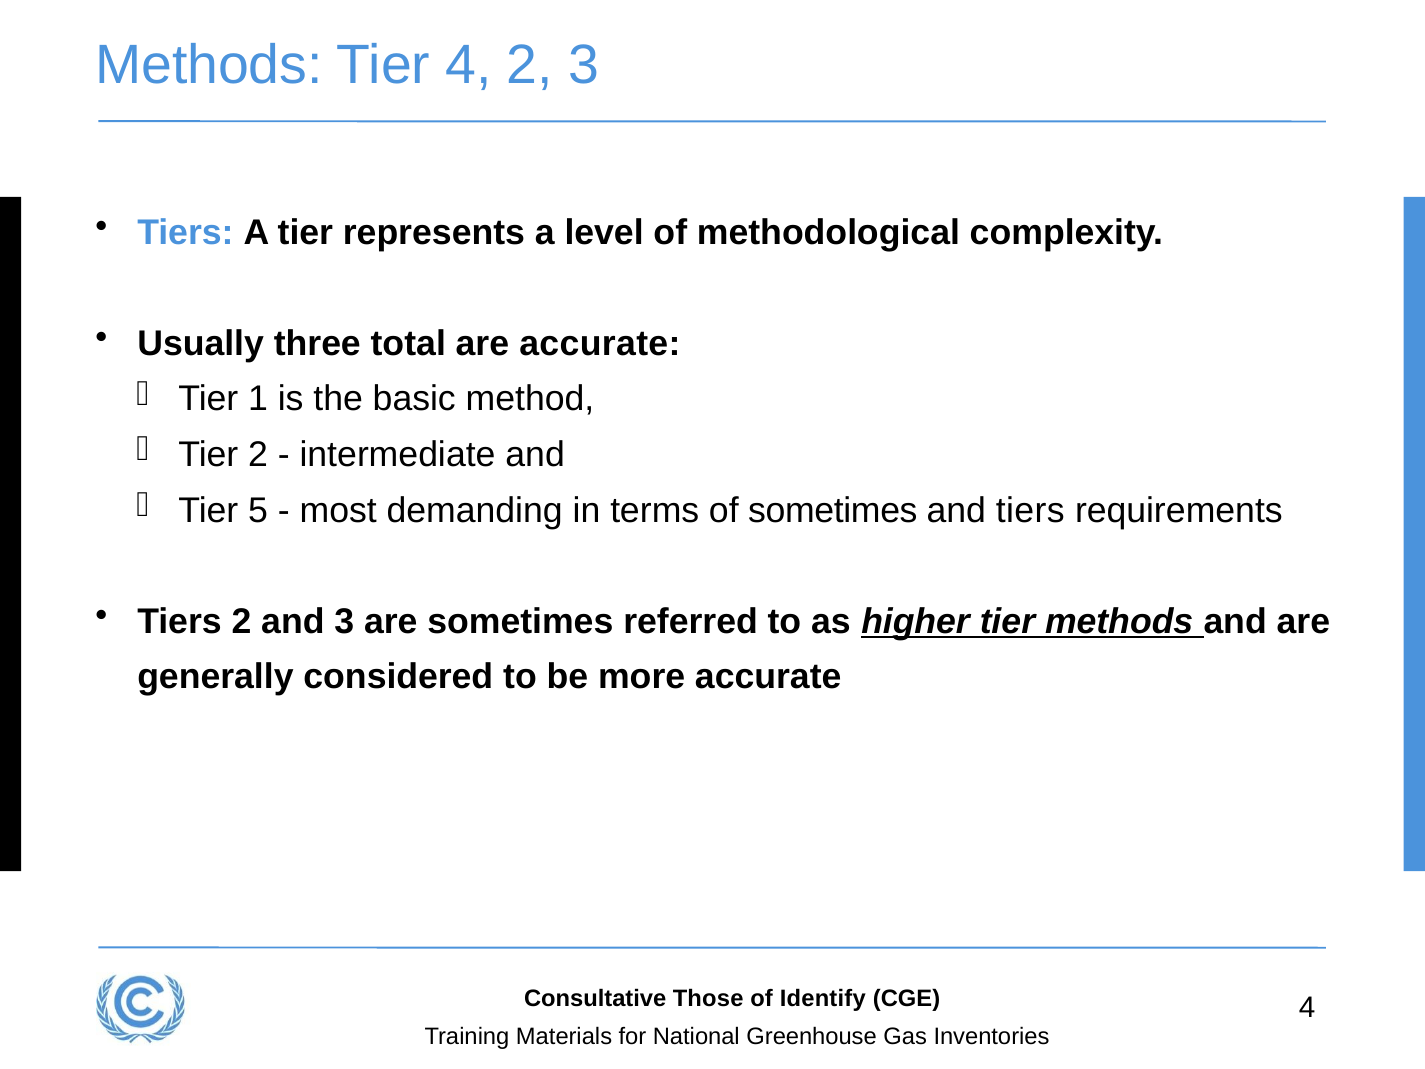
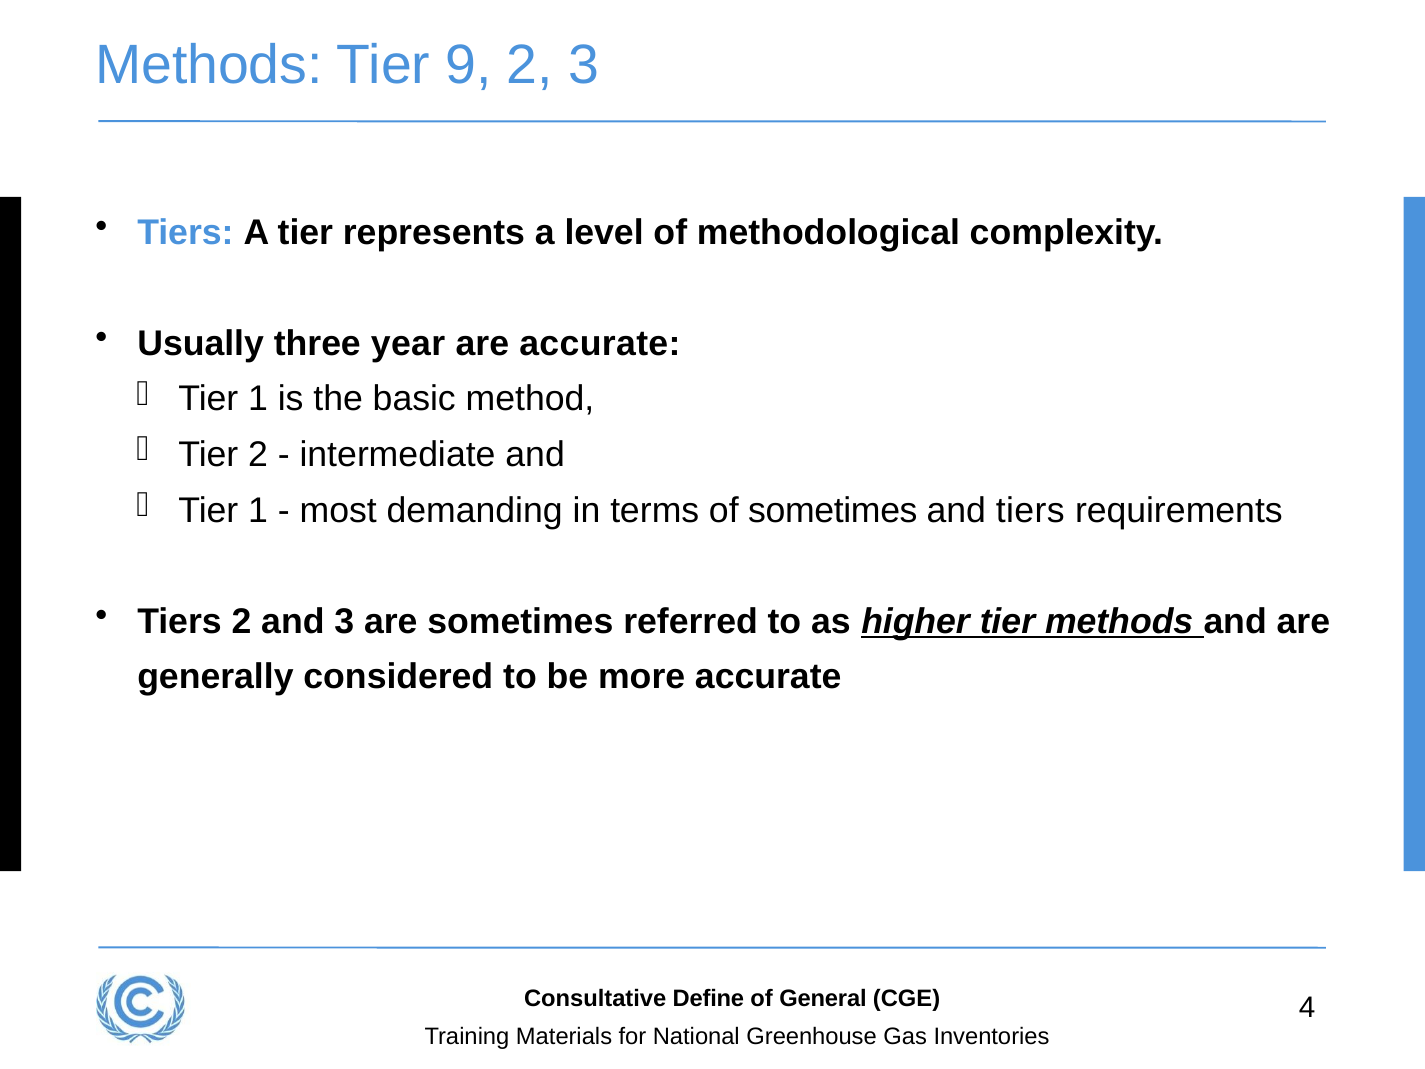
Tier 4: 4 -> 9 (469, 65)
total: total -> year (408, 344)
5: 5 -> 1 (258, 510)
Those: Those -> Define (708, 999)
Identify: Identify -> General (823, 999)
